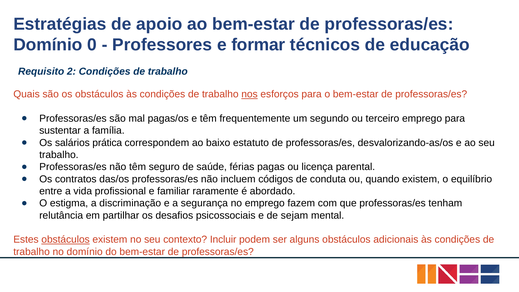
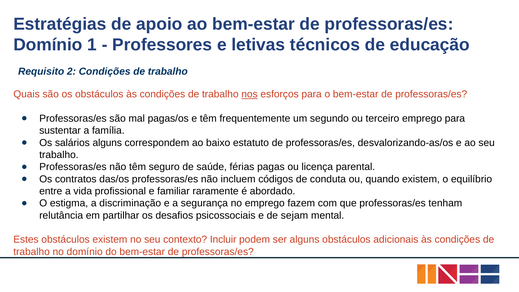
0: 0 -> 1 (92, 45)
formar: formar -> letivas (258, 45)
salários prática: prática -> alguns (107, 143)
obstáculos underline: present -> none (66, 240)
